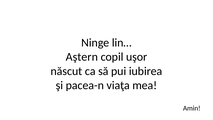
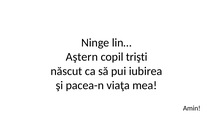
uşor: uşor -> trişti (137, 57)
